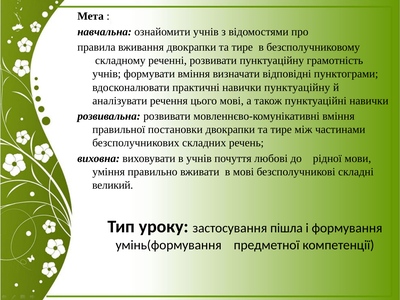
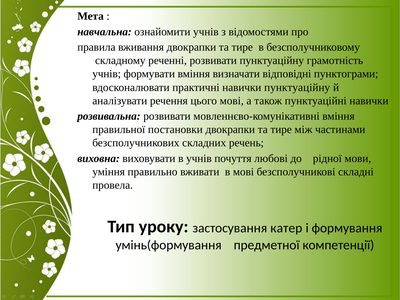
великий: великий -> провела (113, 185)
пішла: пішла -> катер (286, 228)
